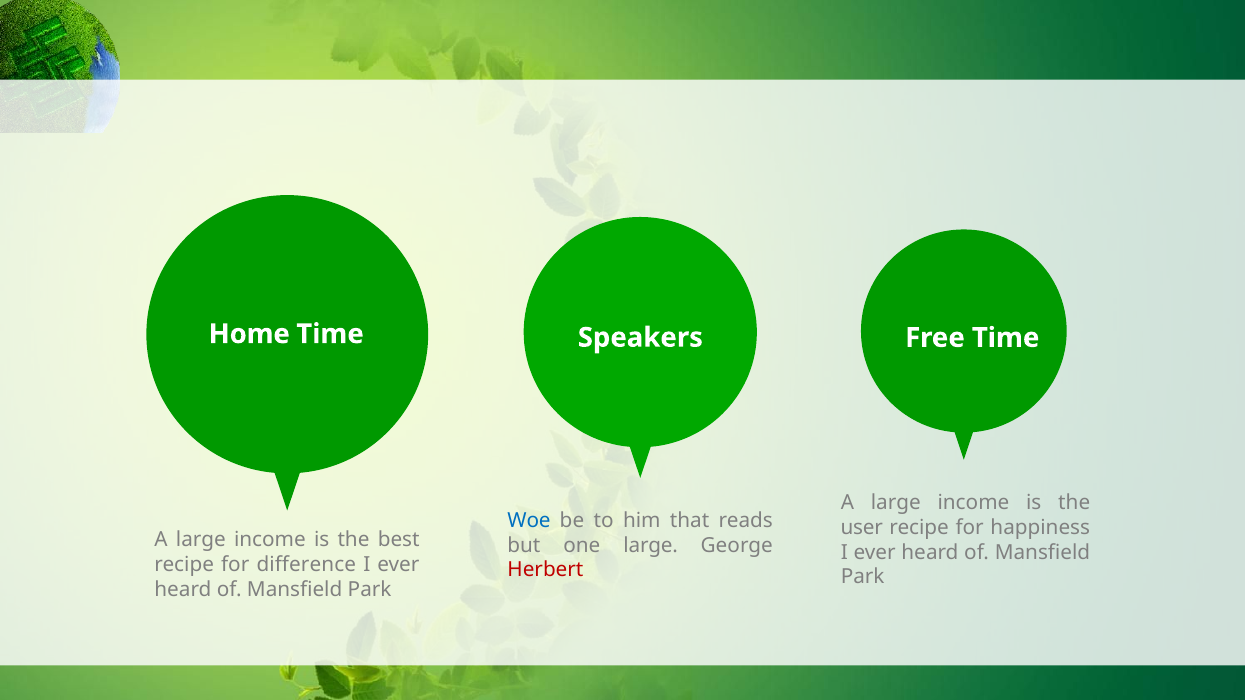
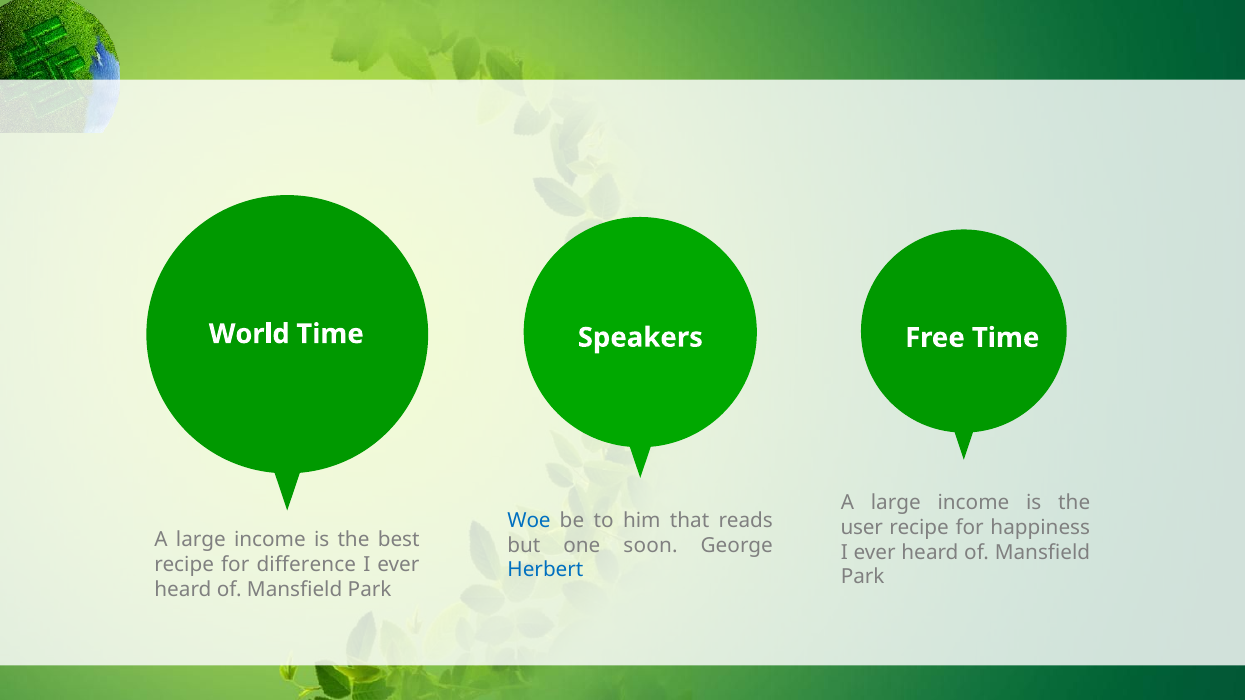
Home: Home -> World (249, 334)
one large: large -> soon (651, 546)
Herbert colour: red -> blue (545, 570)
